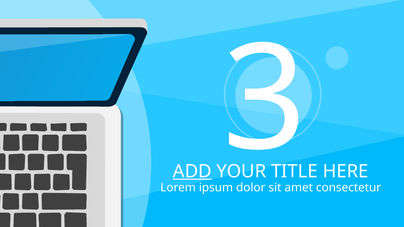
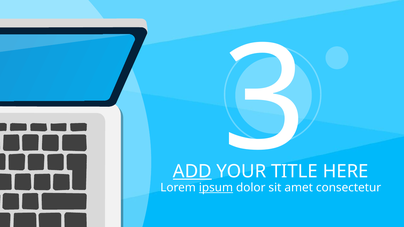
ipsum underline: none -> present (216, 188)
